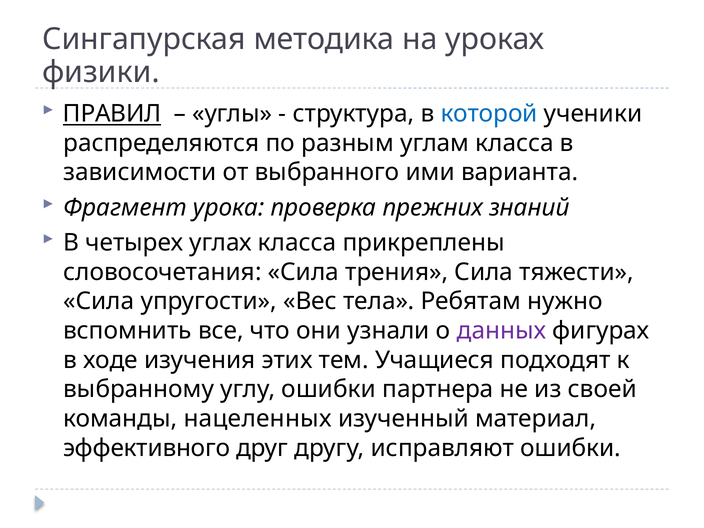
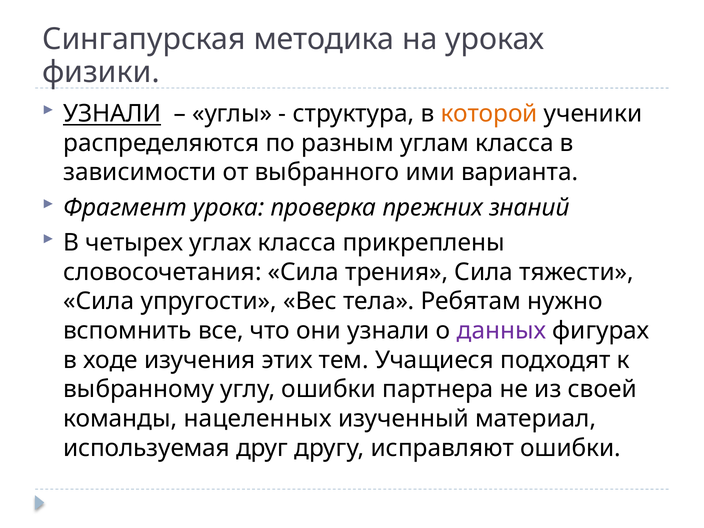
ПРАВИЛ: ПРАВИЛ -> УЗНАЛИ (112, 114)
которой colour: blue -> orange (489, 114)
эффективного: эффективного -> используемая (147, 448)
